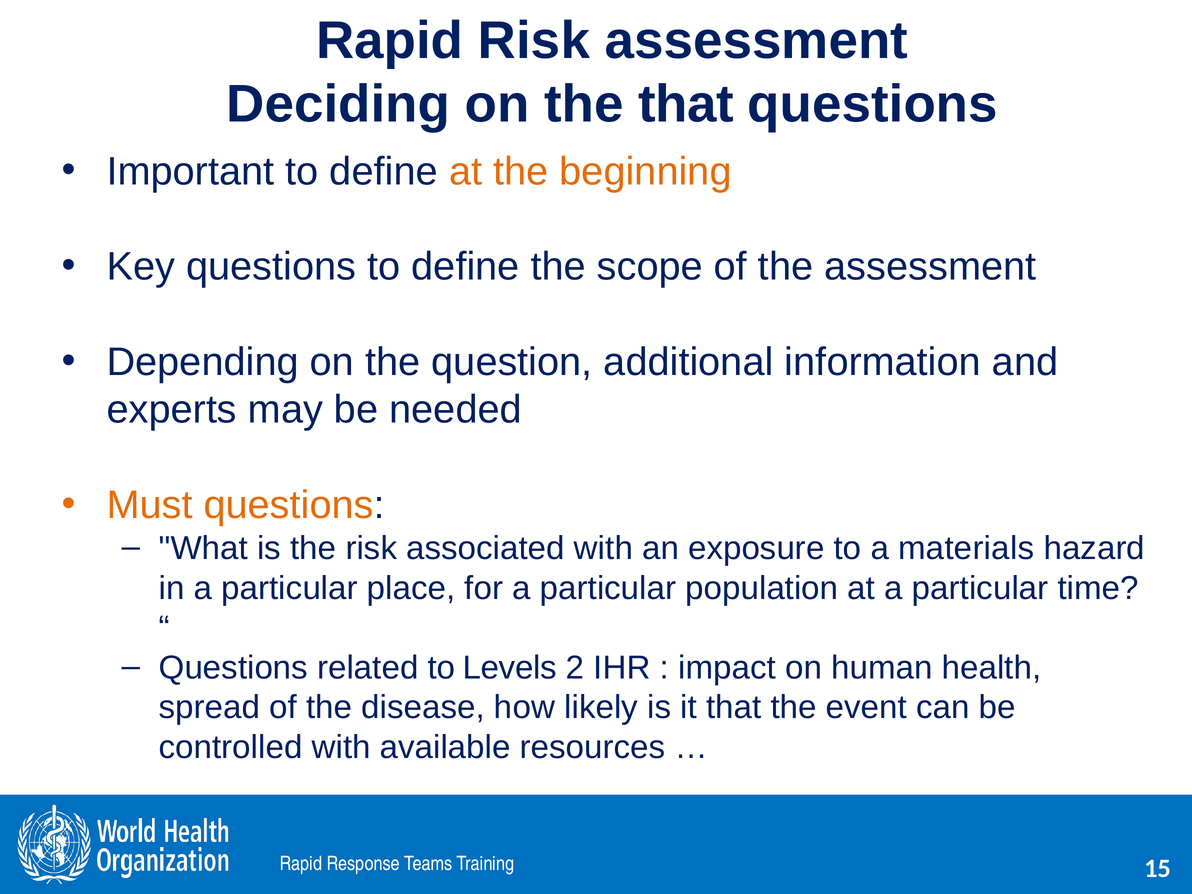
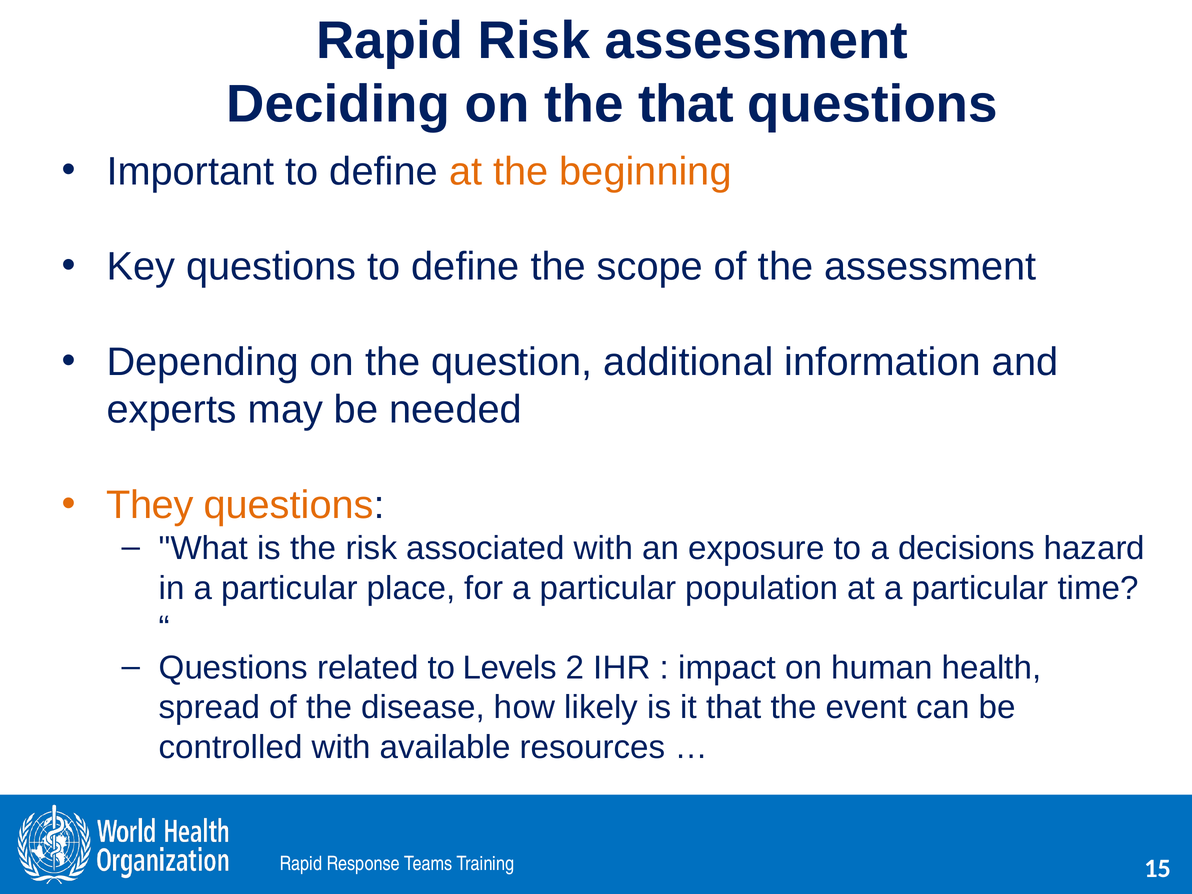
Must: Must -> They (150, 505)
materials: materials -> decisions (966, 548)
